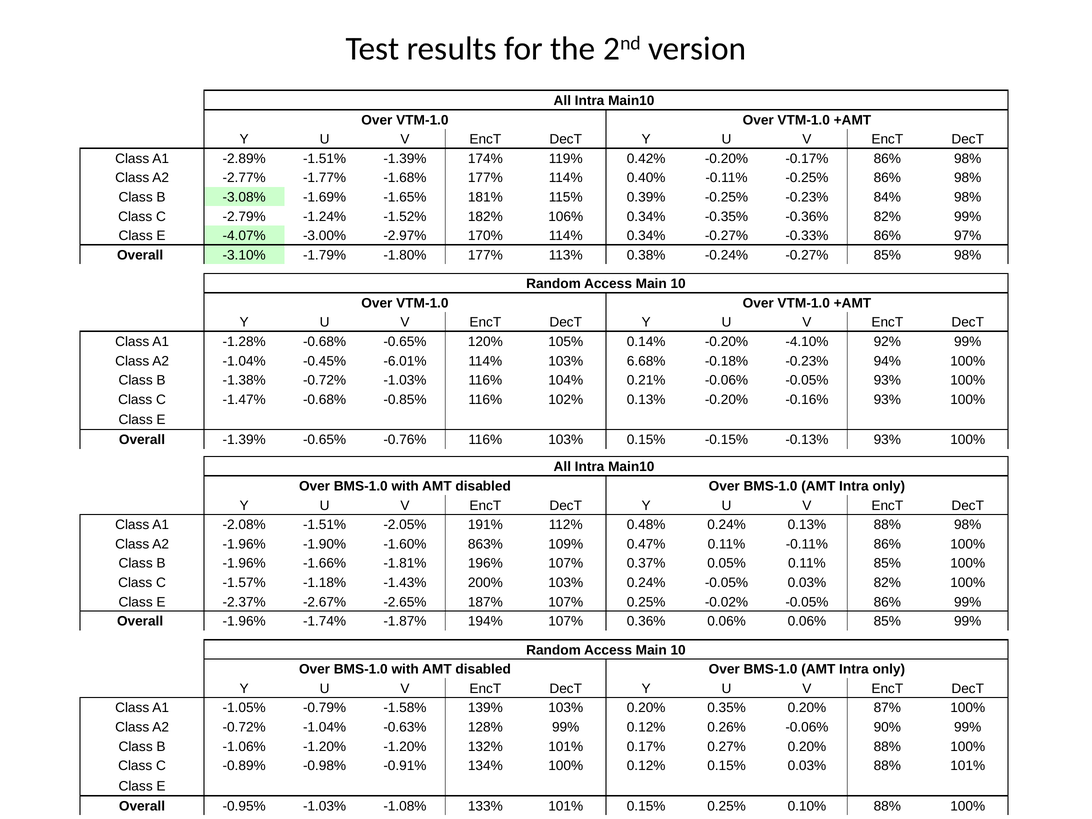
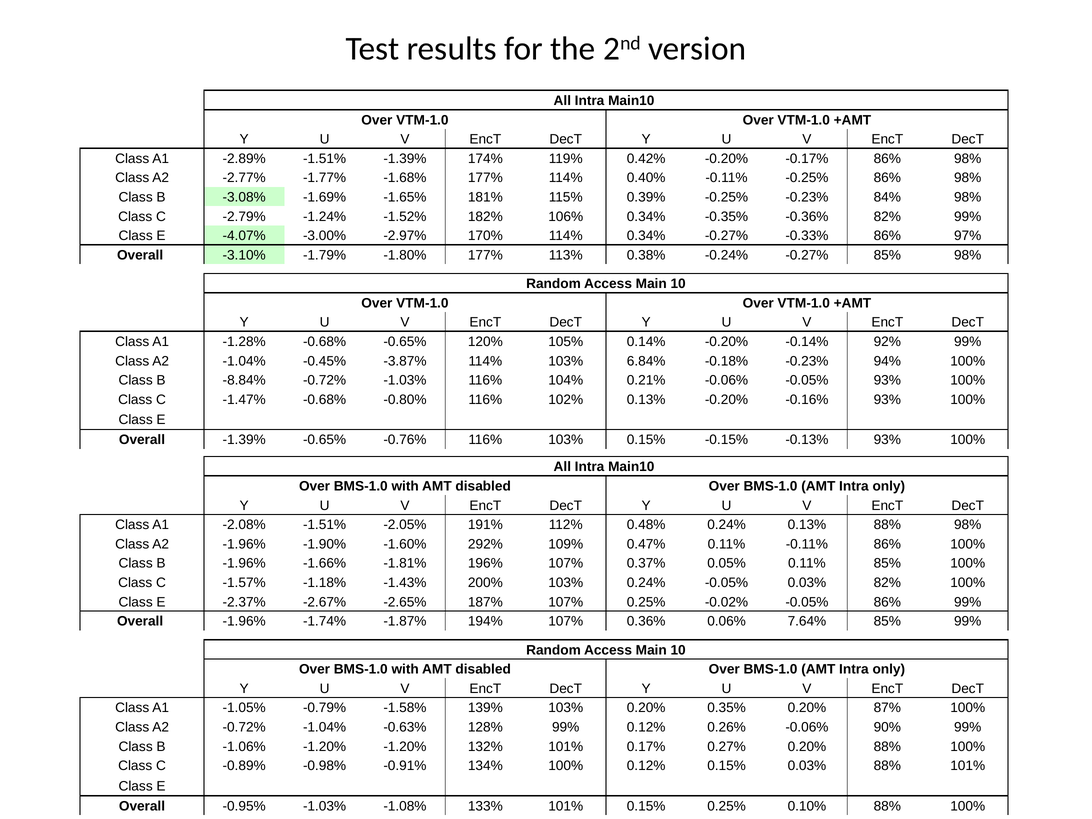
-4.10%: -4.10% -> -0.14% (807, 342)
-6.01%: -6.01% -> -3.87% (405, 361)
6.68%: 6.68% -> 6.84% (646, 361)
-1.38%: -1.38% -> -8.84% (244, 380)
-0.85%: -0.85% -> -0.80% (405, 400)
863%: 863% -> 292% (485, 544)
0.06% 0.06%: 0.06% -> 7.64% (807, 621)
